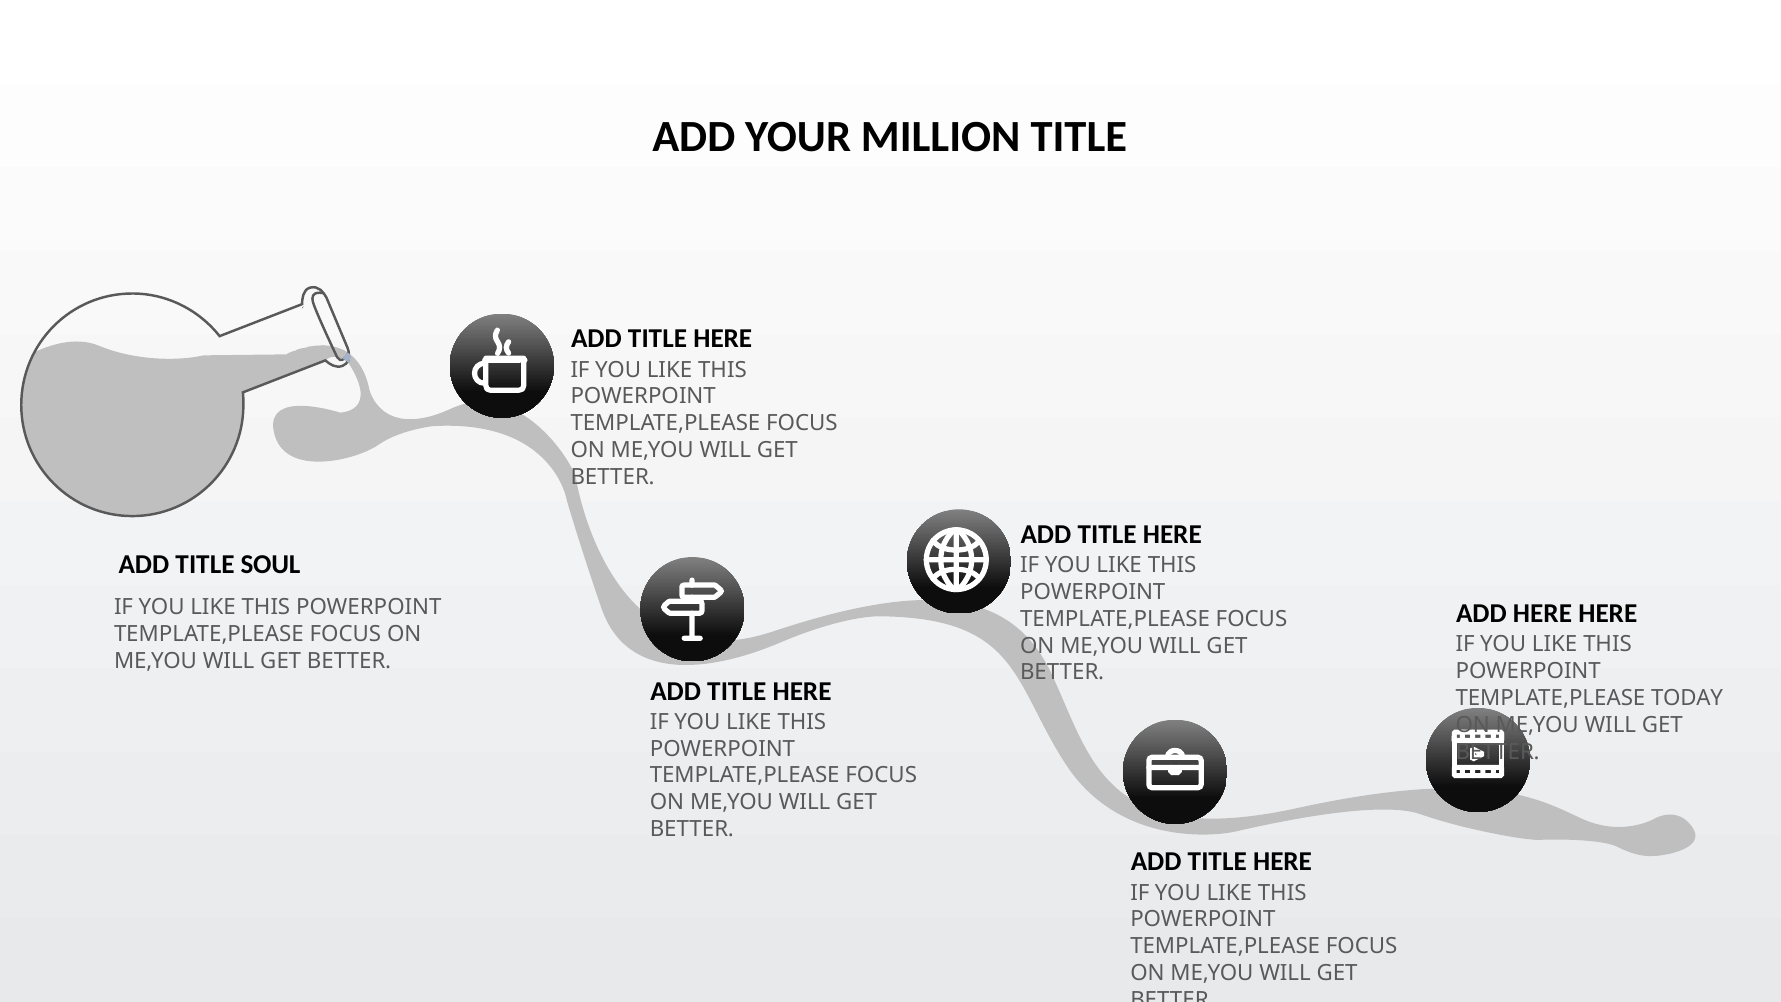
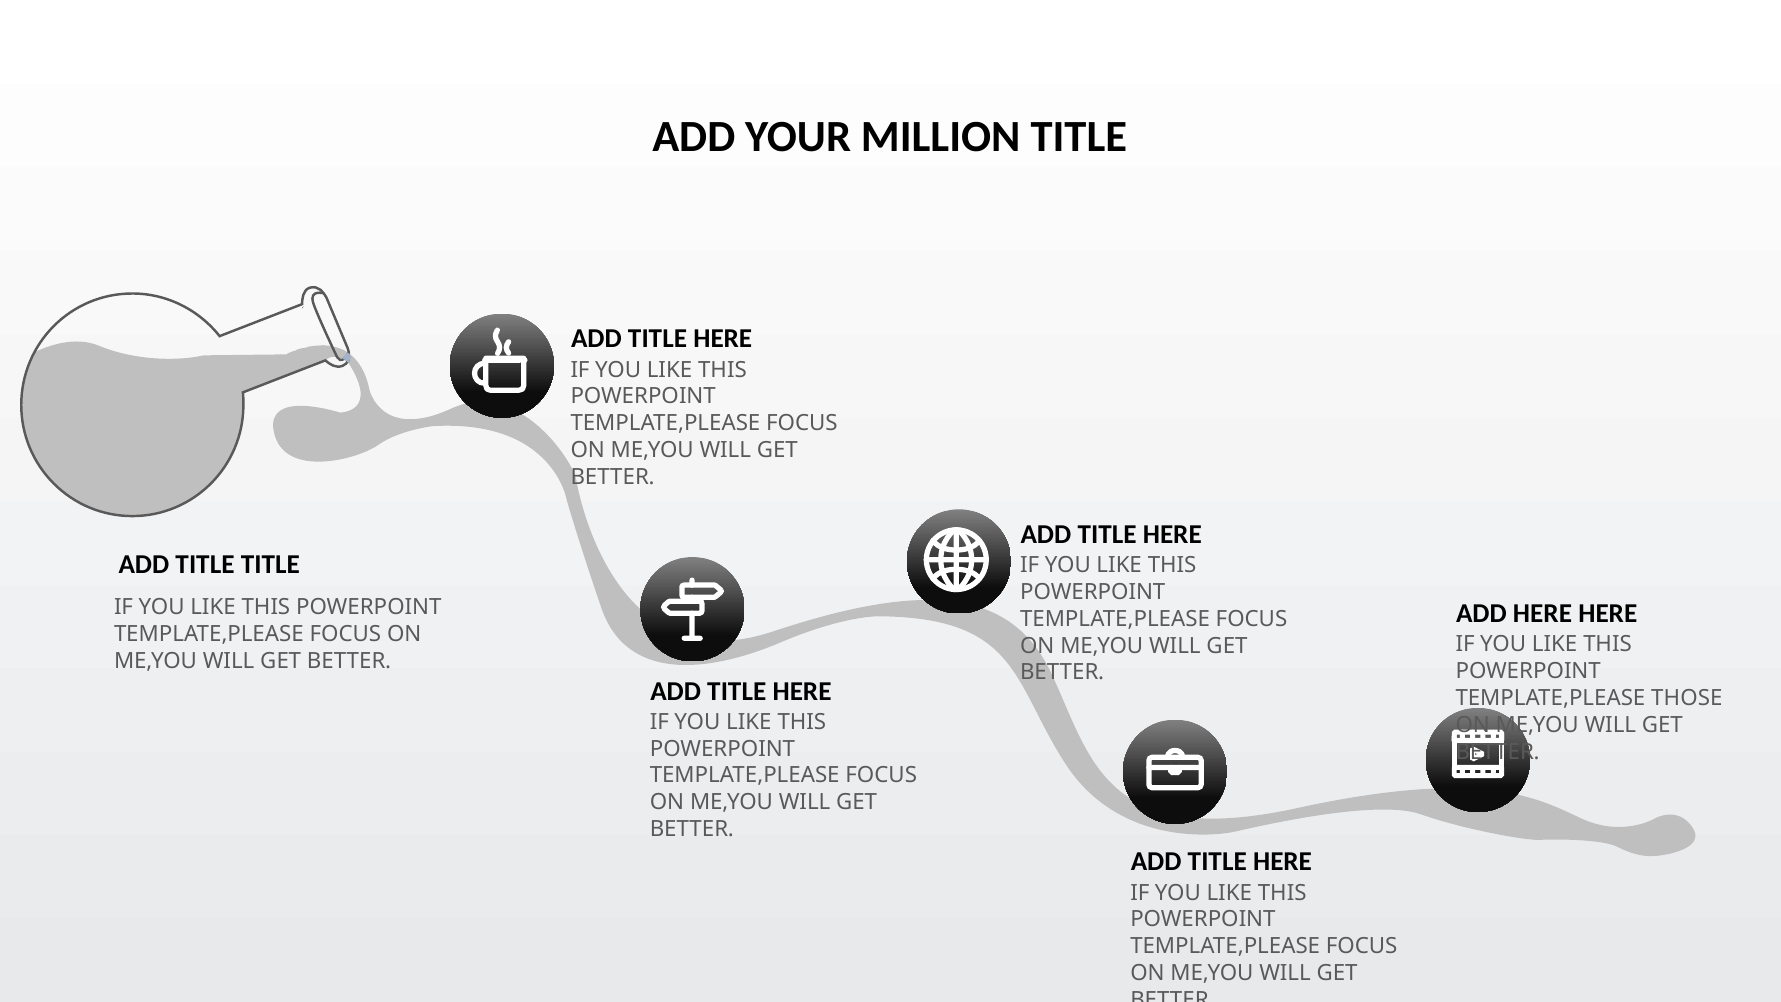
TITLE SOUL: SOUL -> TITLE (270, 564)
TODAY: TODAY -> THOSE (1687, 698)
